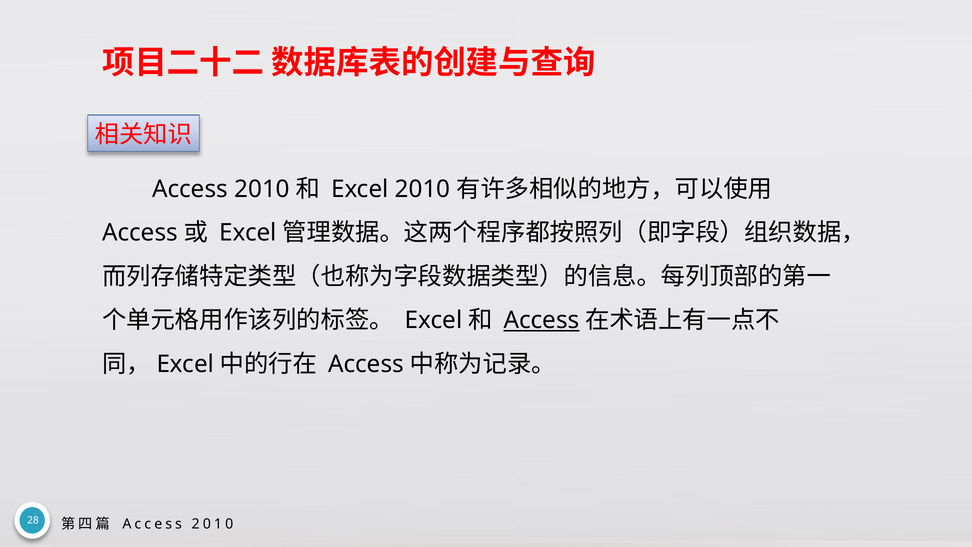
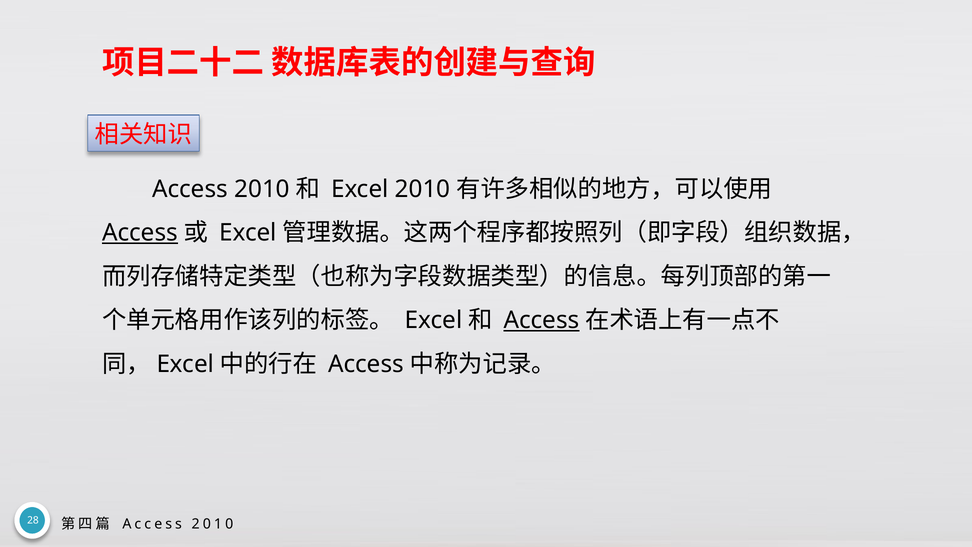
Access underline: none -> present (140, 233)
